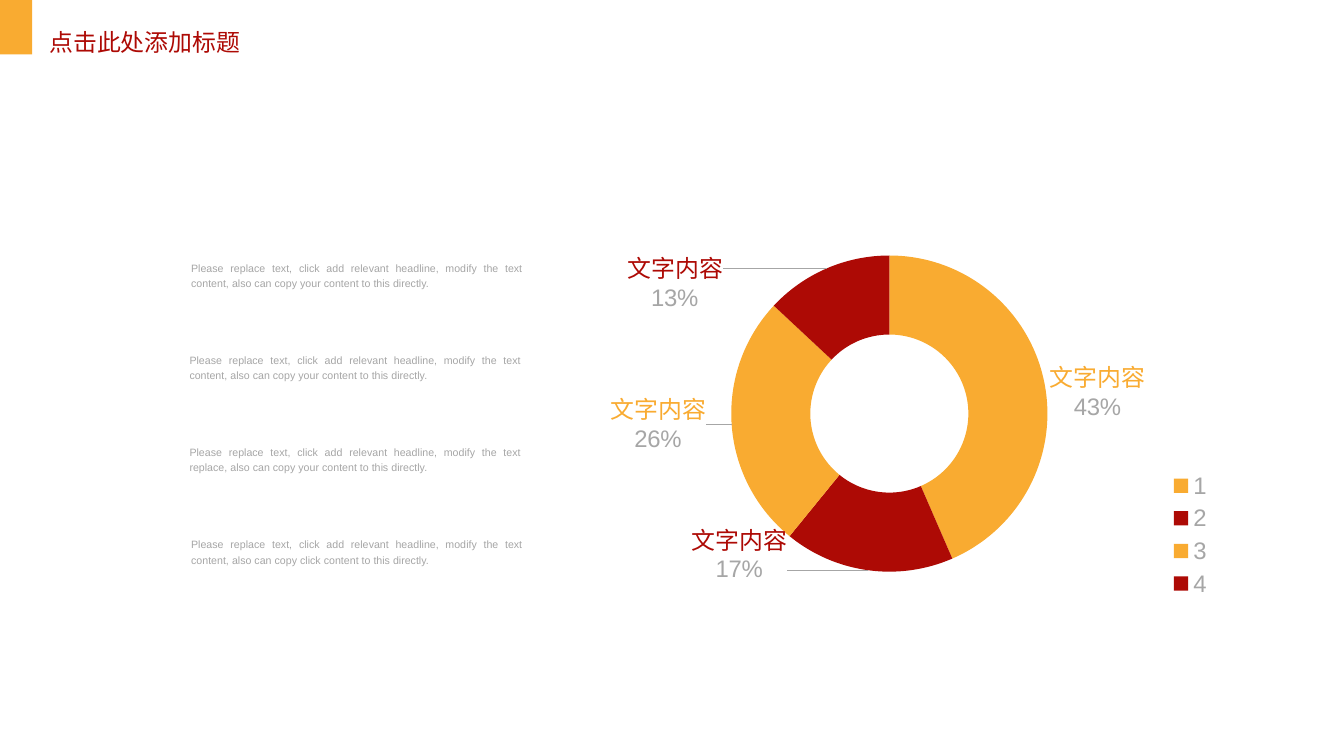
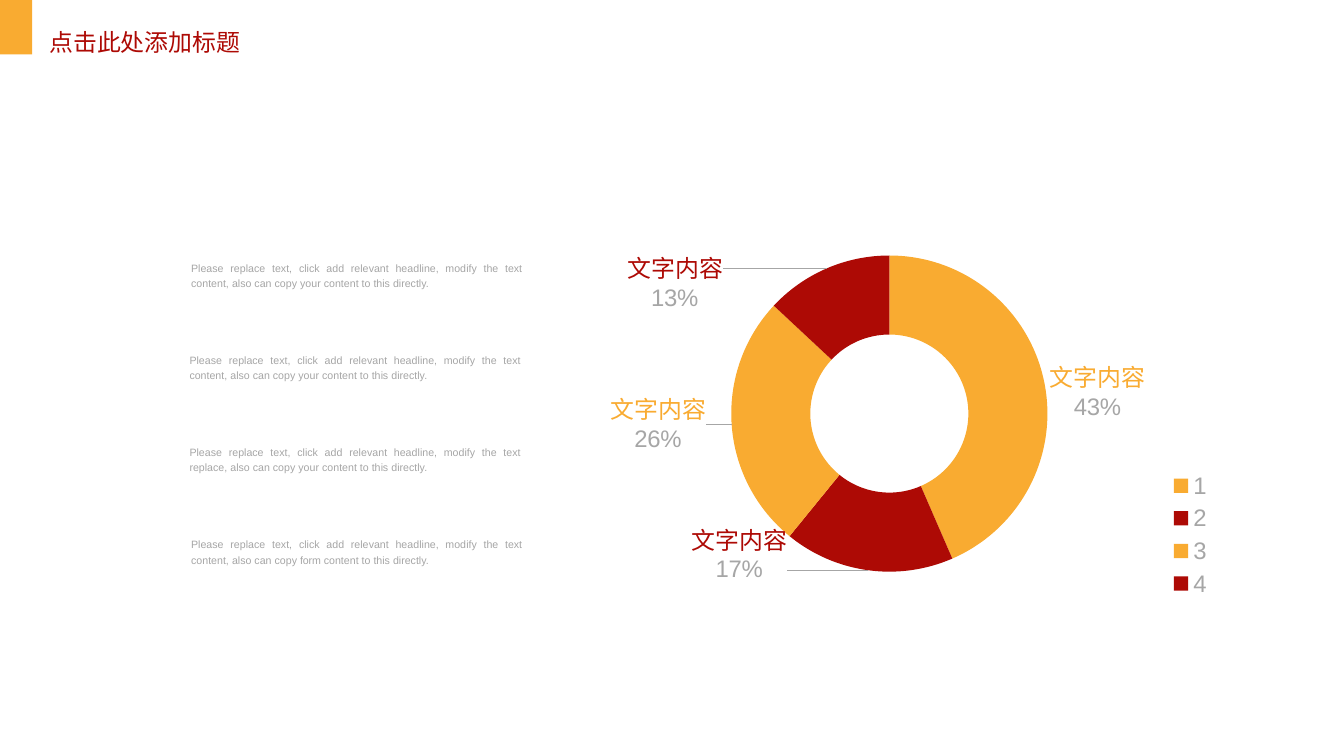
copy click: click -> form (310, 561)
